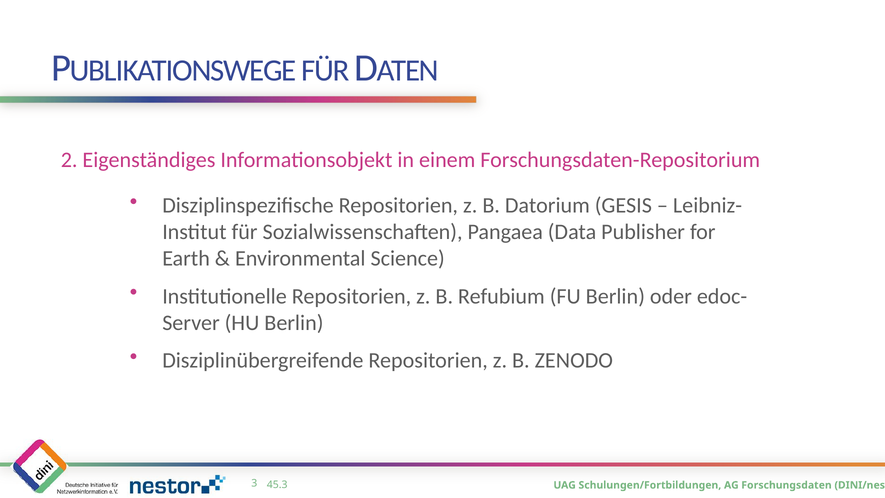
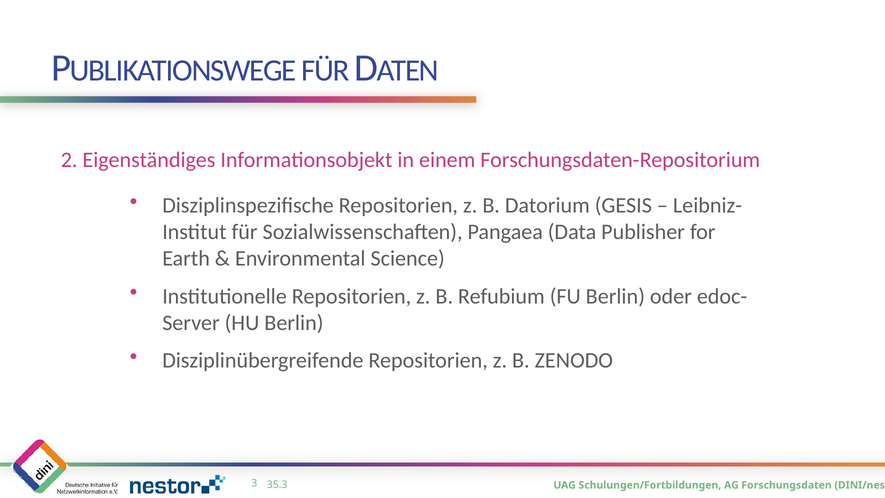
45.3: 45.3 -> 35.3 (277, 485)
